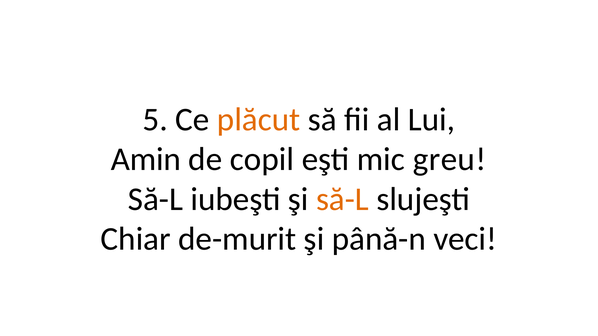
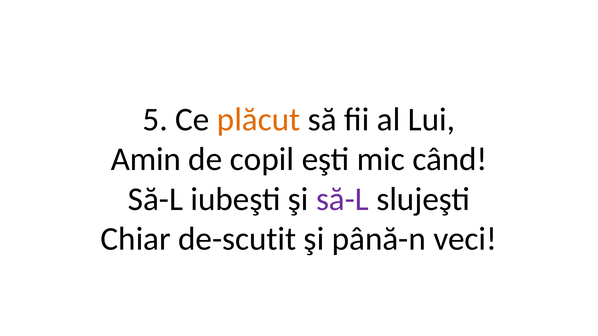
greu: greu -> când (450, 160)
să-L colour: orange -> purple (342, 199)
de-murit: de-murit -> de-scutit (237, 239)
